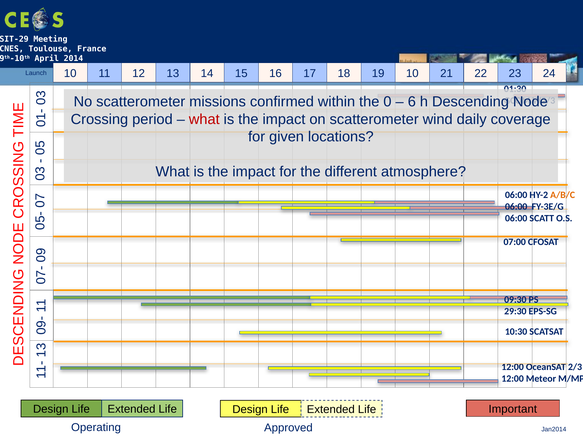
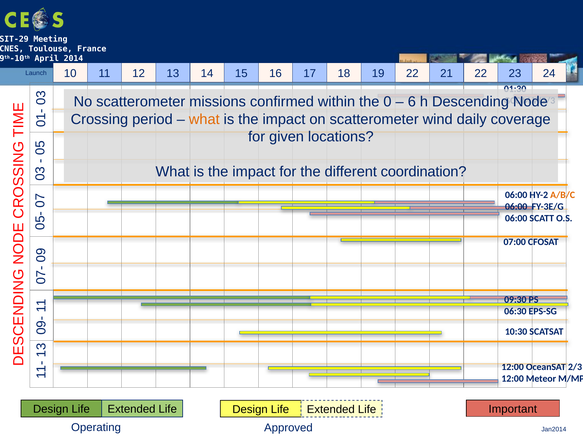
19 10: 10 -> 22 (412, 73)
what colour: red -> orange (204, 119)
atmosphere: atmosphere -> coordination (424, 172)
29:30: 29:30 -> 06:30 (515, 312)
